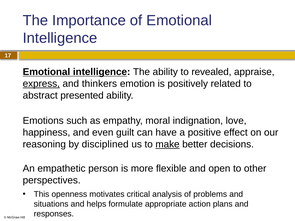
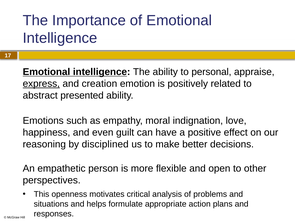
revealed: revealed -> personal (211, 72)
thinkers: thinkers -> creation (99, 84)
make underline: present -> none (168, 144)
